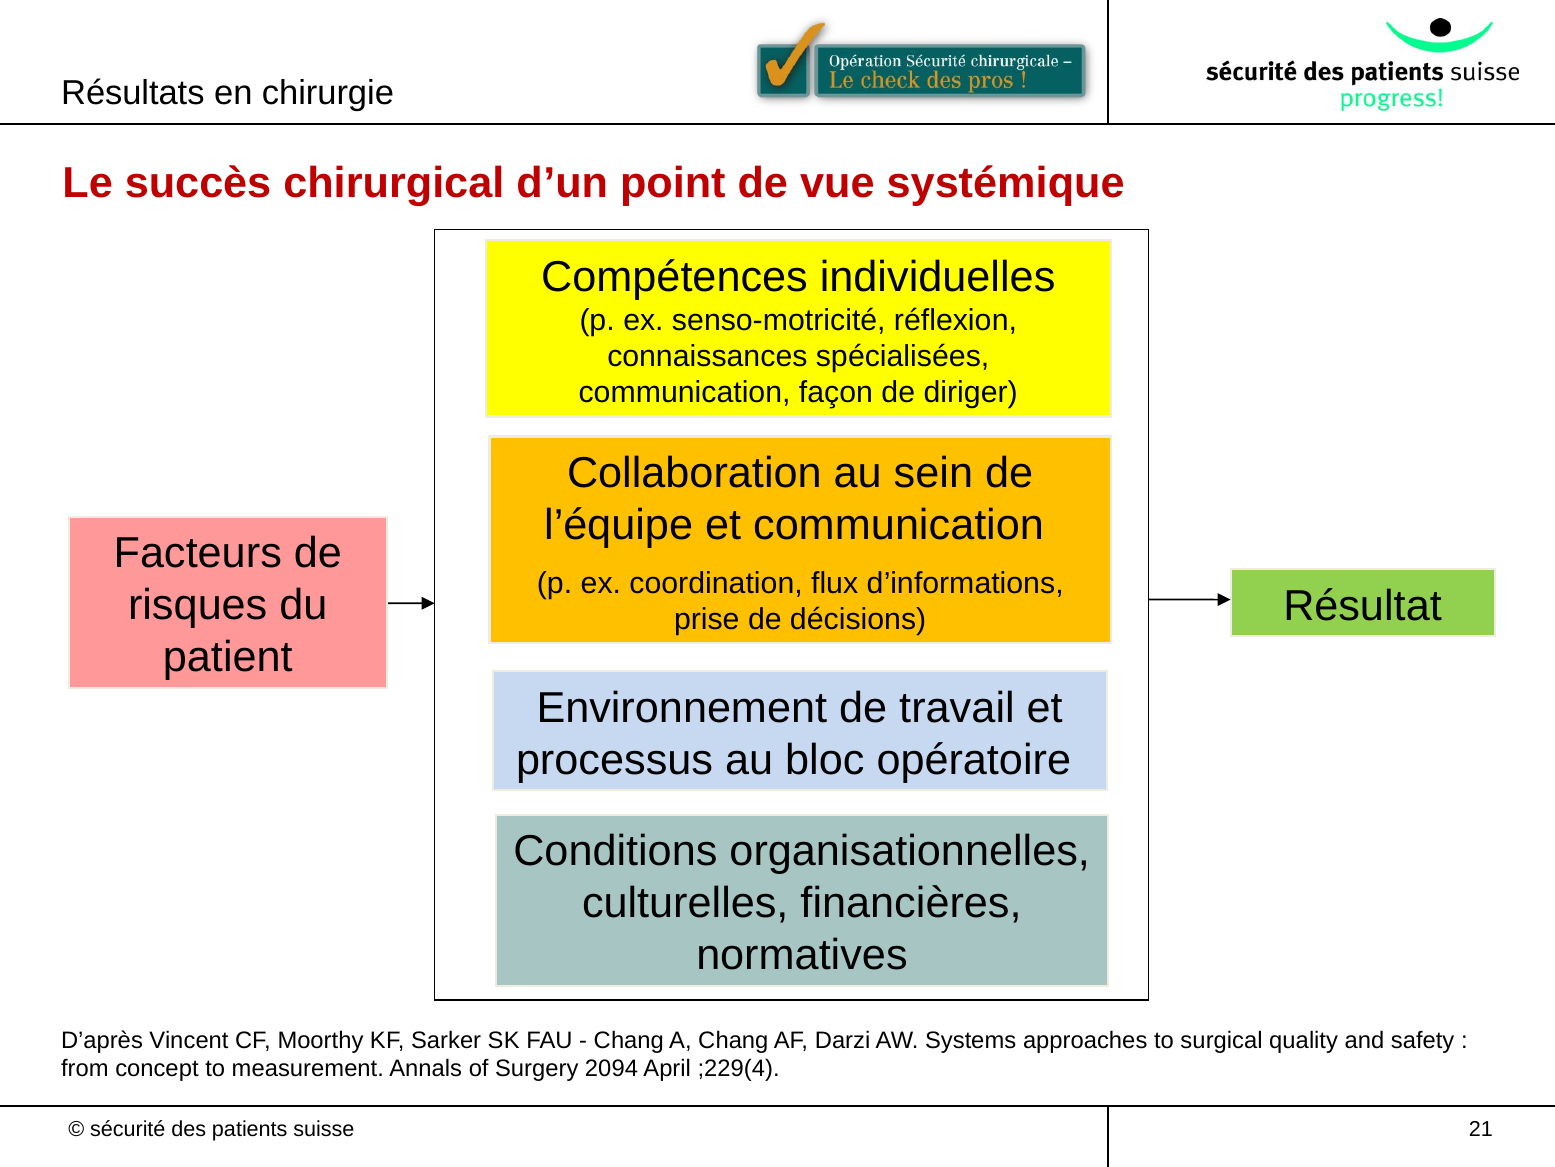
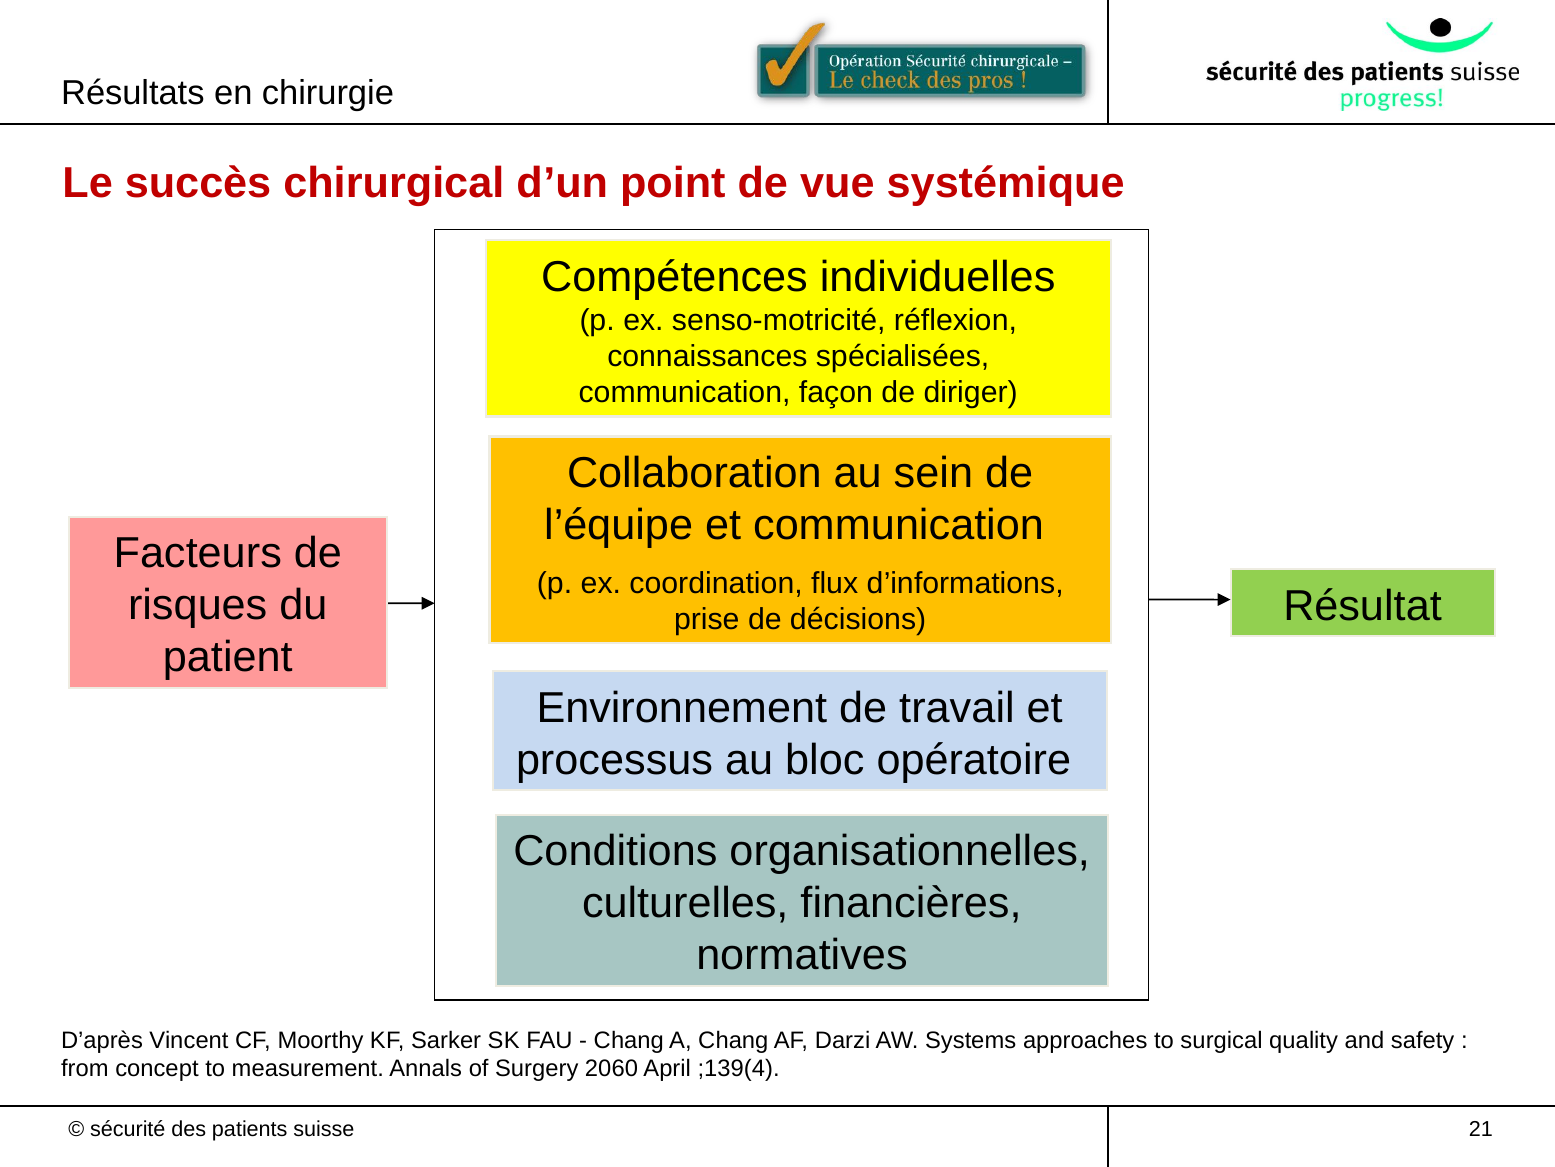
2094: 2094 -> 2060 (611, 1068)
;229(4: ;229(4 -> ;139(4 (739, 1068)
